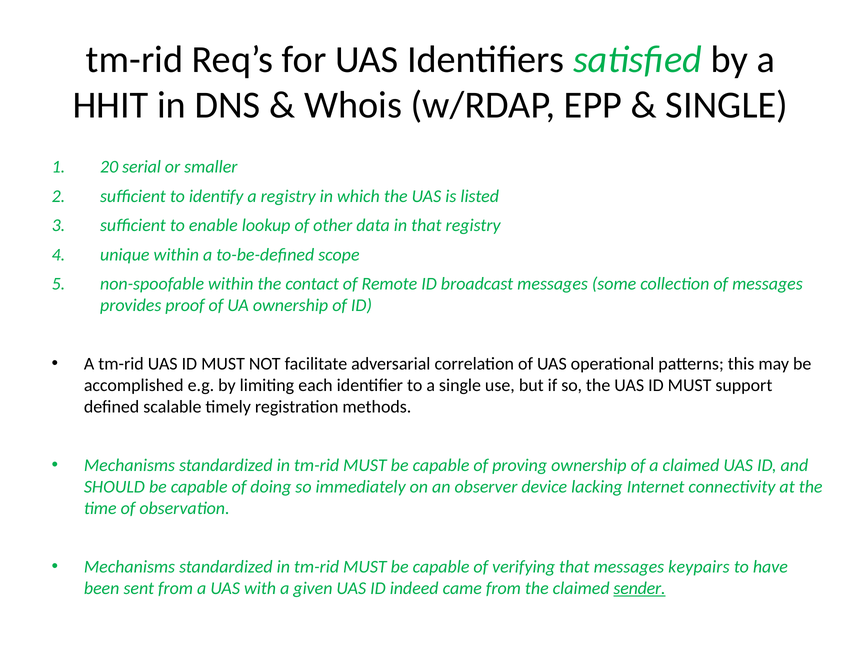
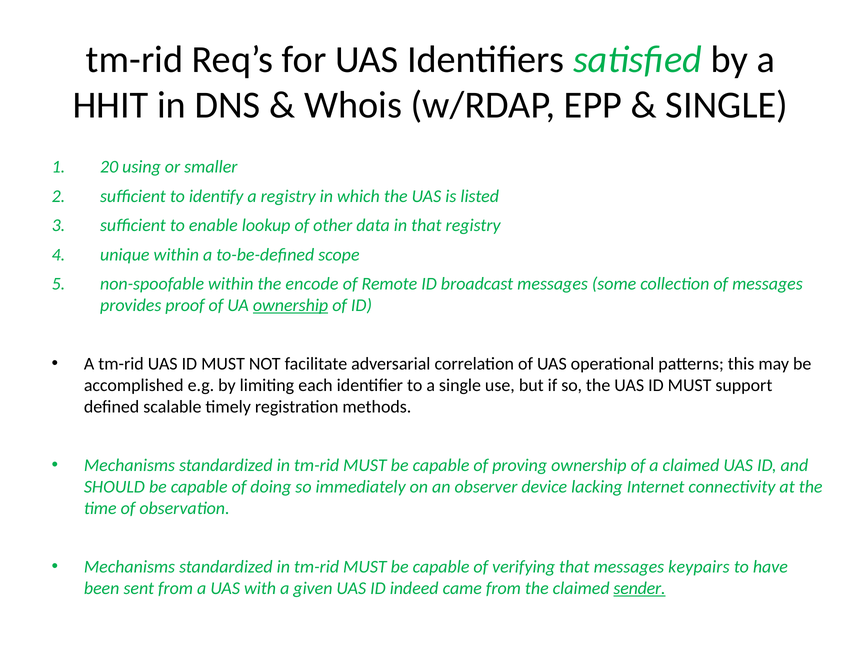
serial: serial -> using (142, 167)
contact: contact -> encode (312, 284)
ownership underline: none -> present (291, 305)
